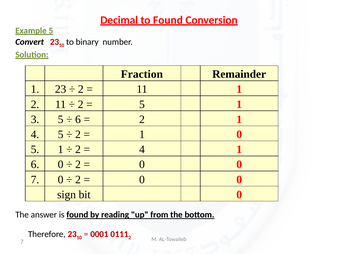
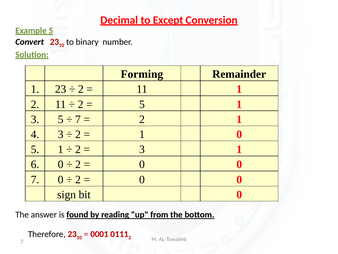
to Found: Found -> Except (168, 20)
Fraction: Fraction -> Forming (142, 74)
6: 6 -> 7 (78, 119)
4 5: 5 -> 3 (61, 134)
4: 4 -> 3 (142, 149)
